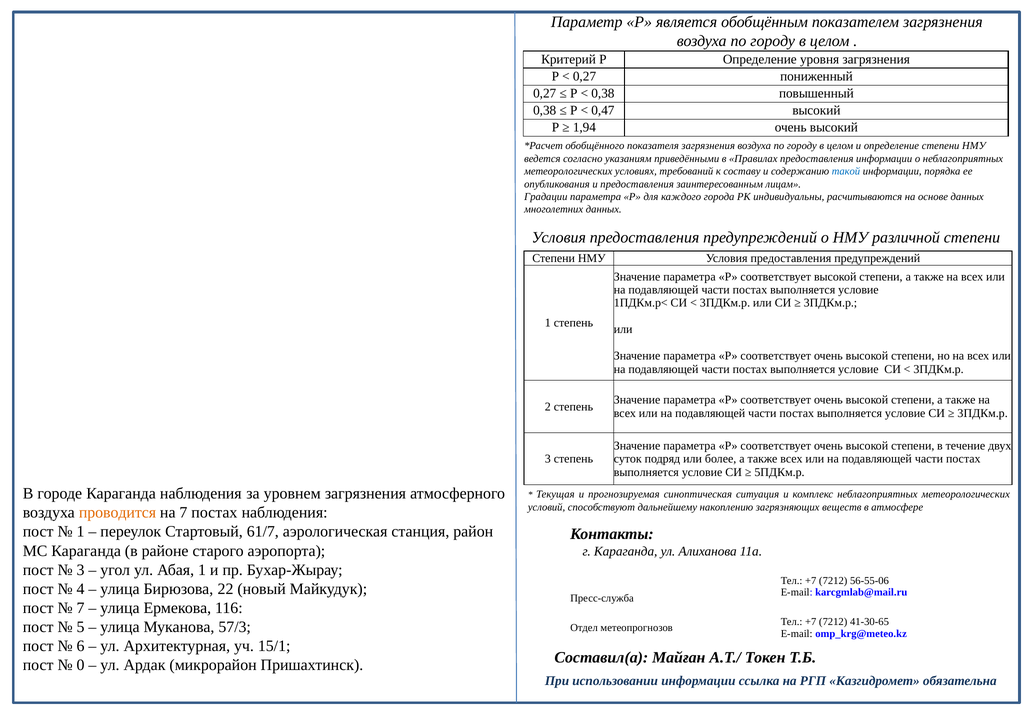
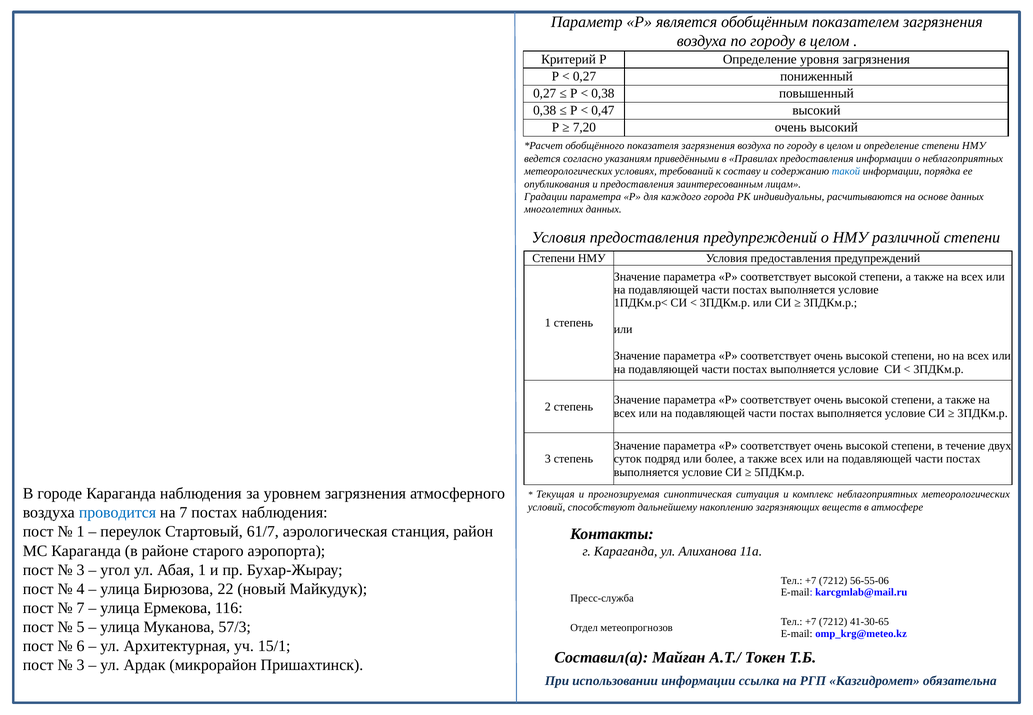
1,94: 1,94 -> 7,20 (584, 128)
проводится colour: orange -> blue (117, 513)
0: 0 -> 3 (81, 665)
